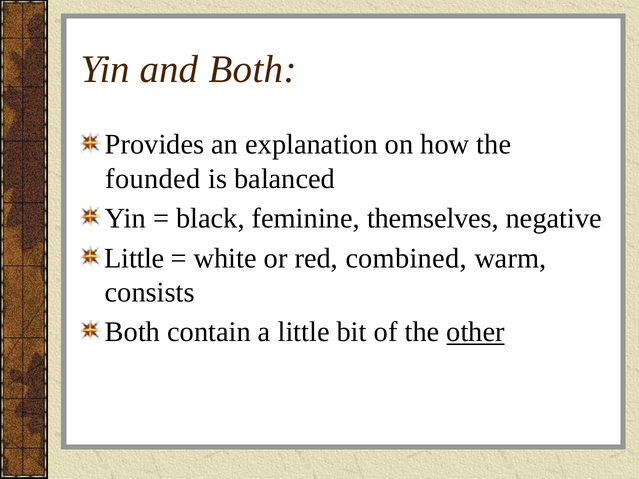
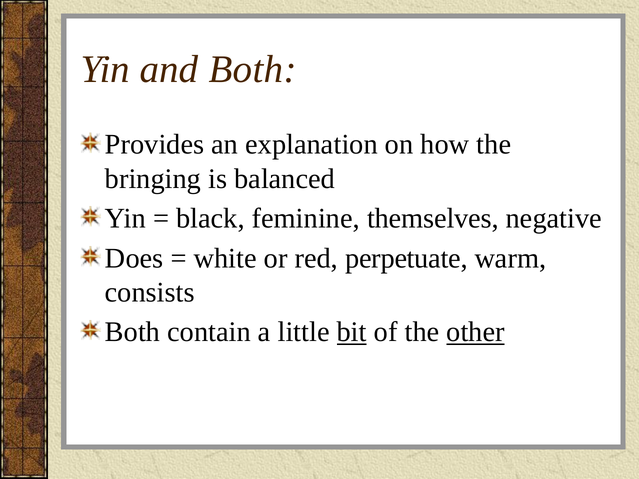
founded: founded -> bringing (153, 179)
Little: Little -> Does (134, 258)
combined: combined -> perpetuate (406, 258)
bit underline: none -> present (352, 332)
